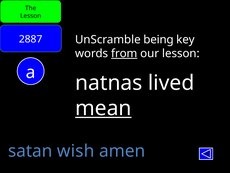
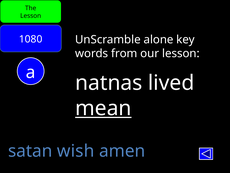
2887: 2887 -> 1080 (31, 39)
being: being -> alone (159, 39)
from underline: present -> none (124, 53)
